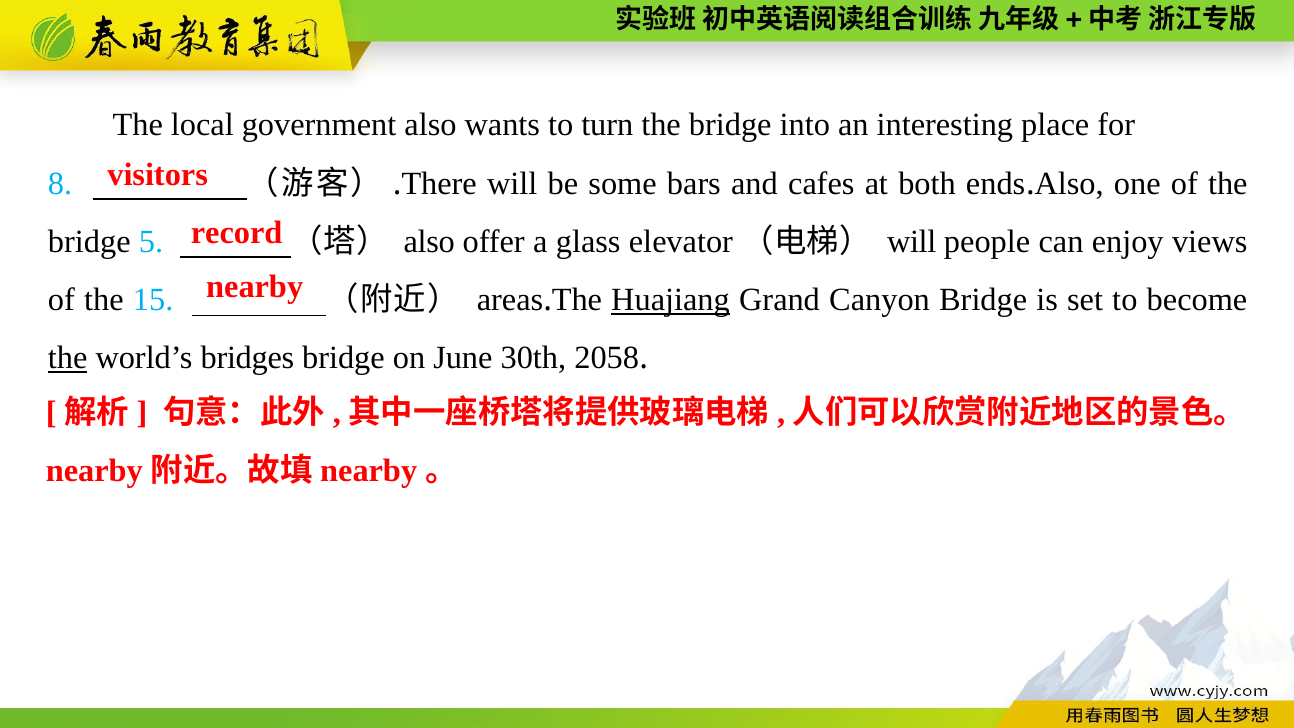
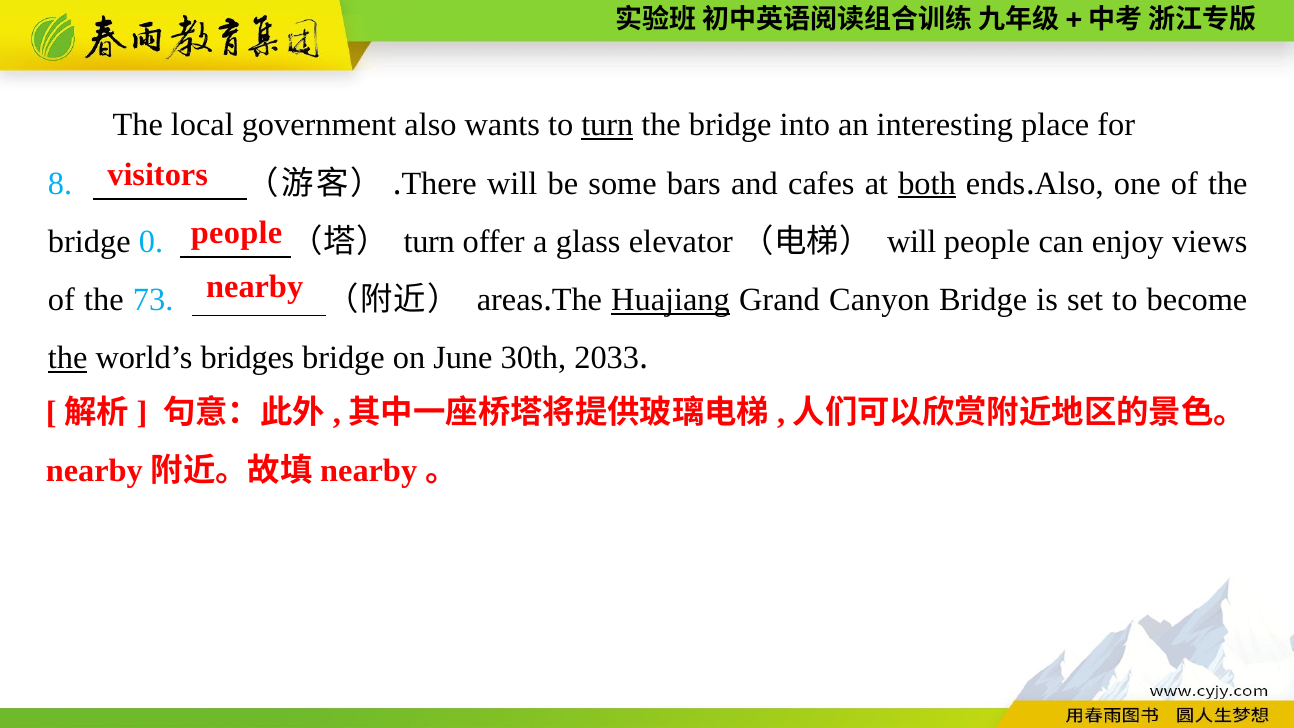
turn underline: none -> present (607, 125)
both underline: none -> present (927, 183)
record: record -> people (237, 233)
5: 5 -> 0 (151, 242)
also: also -> turn (429, 242)
15: 15 -> 73 (153, 300)
2058: 2058 -> 2033 (607, 358)
